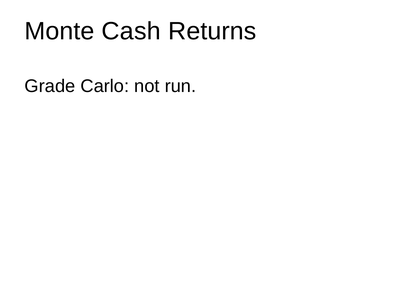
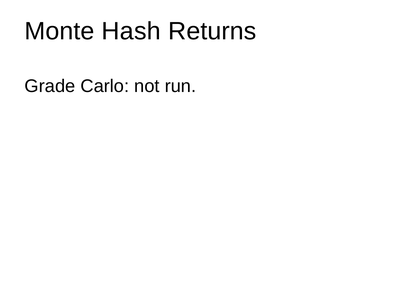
Cash: Cash -> Hash (131, 31)
